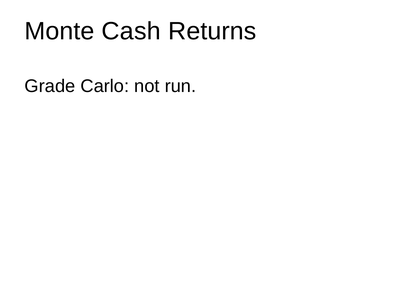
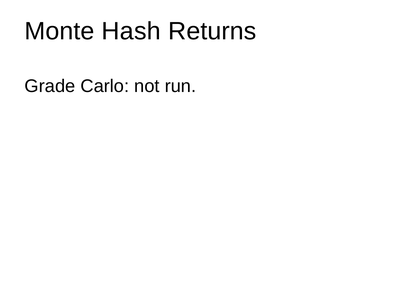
Cash: Cash -> Hash (131, 31)
